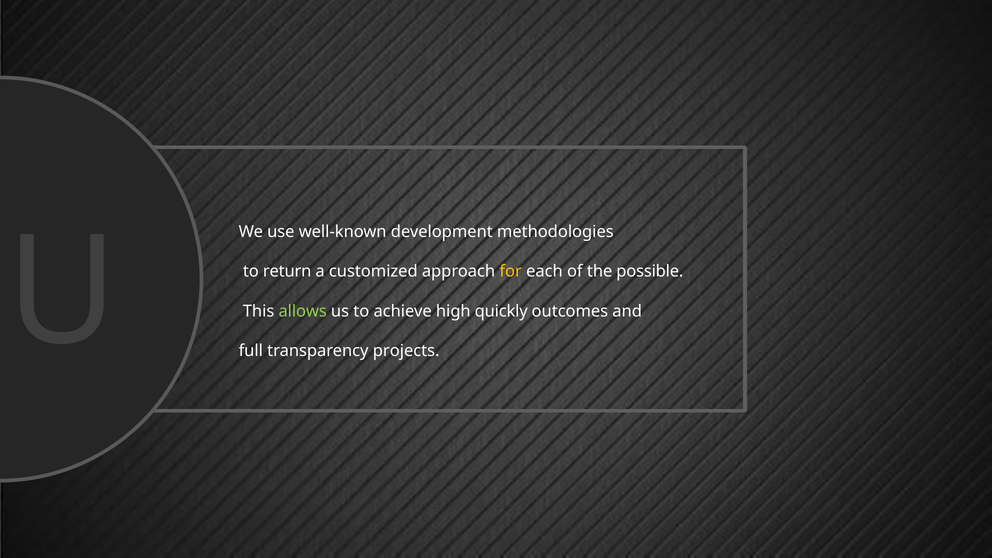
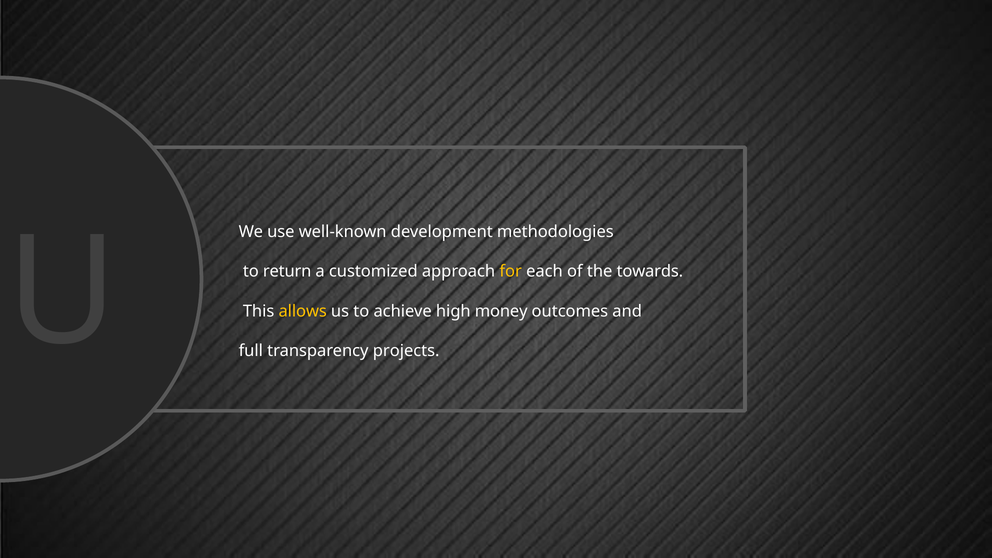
possible: possible -> towards (650, 271)
allows colour: light green -> yellow (303, 311)
quickly: quickly -> money (501, 311)
